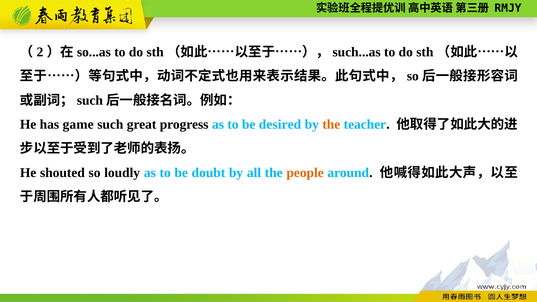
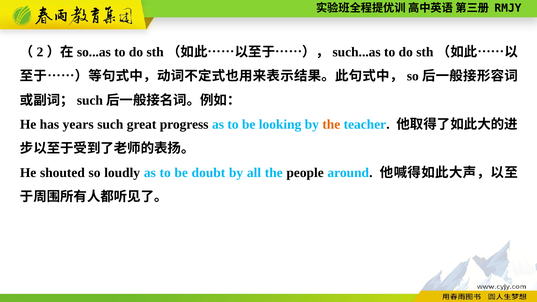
game: game -> years (78, 124)
desired: desired -> looking (280, 124)
people colour: orange -> black (305, 173)
